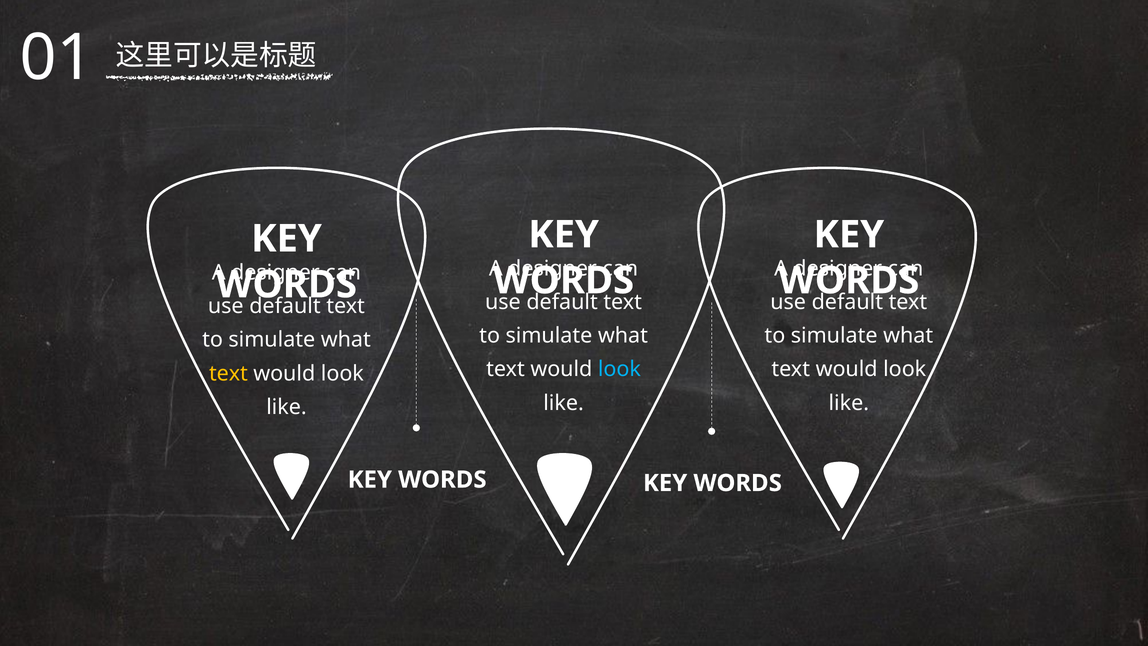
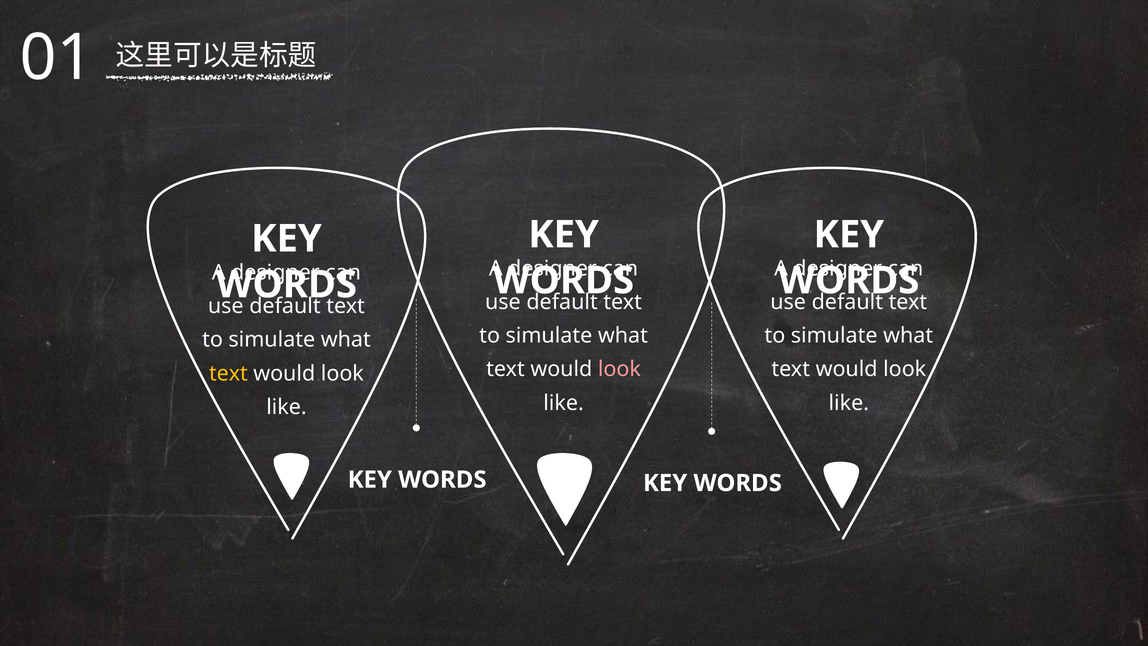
look colour: light blue -> pink (619, 369)
